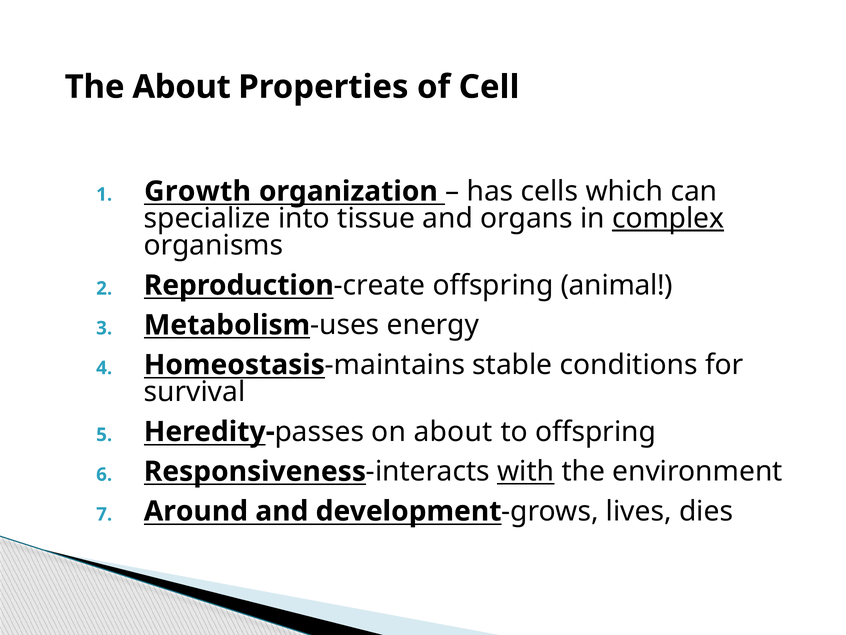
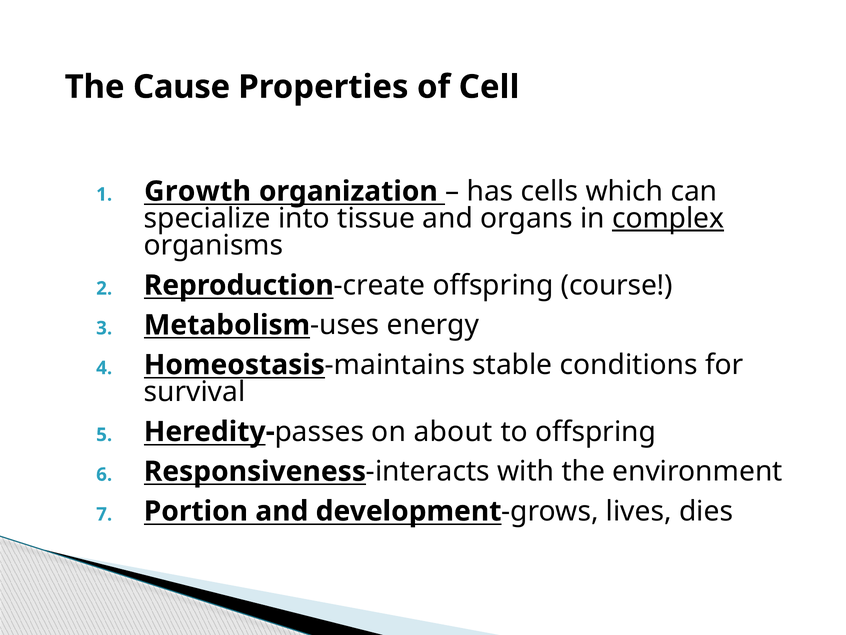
The About: About -> Cause (182, 87)
animal: animal -> course (617, 285)
with underline: present -> none (526, 471)
Around: Around -> Portion (196, 511)
